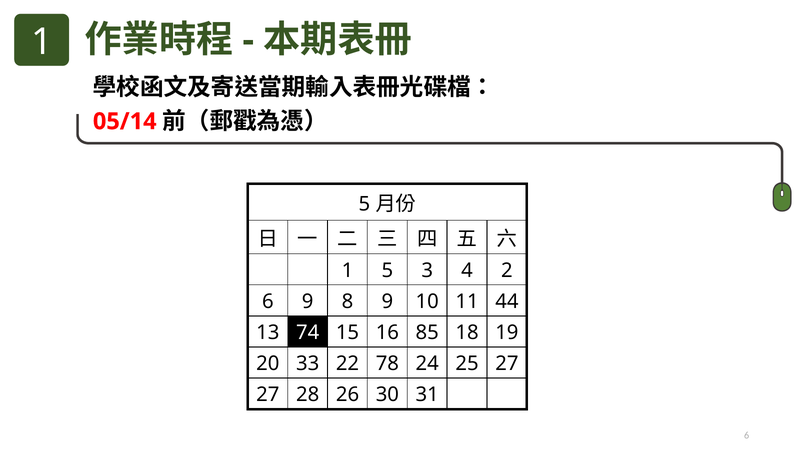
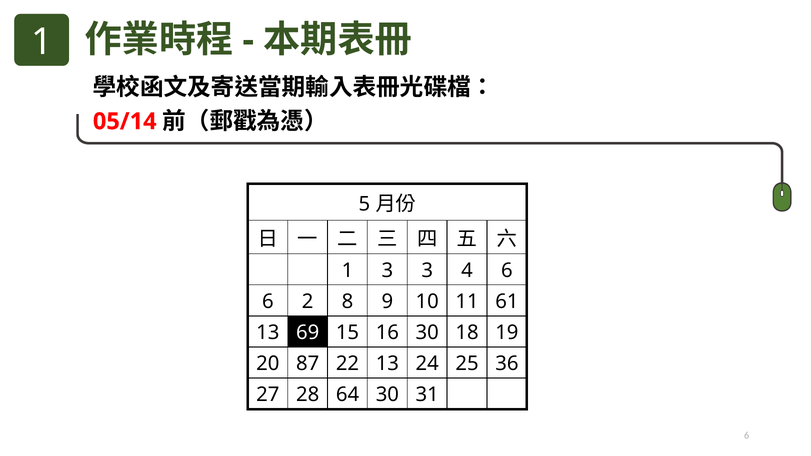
1 5: 5 -> 3 (387, 271)
4 2: 2 -> 6 (507, 271)
6 9: 9 -> 2 (308, 302)
44: 44 -> 61 (507, 302)
74: 74 -> 69 (308, 333)
16 85: 85 -> 30 (427, 333)
33: 33 -> 87 (308, 364)
22 78: 78 -> 13 (387, 364)
25 27: 27 -> 36 (507, 364)
26: 26 -> 64 (348, 395)
